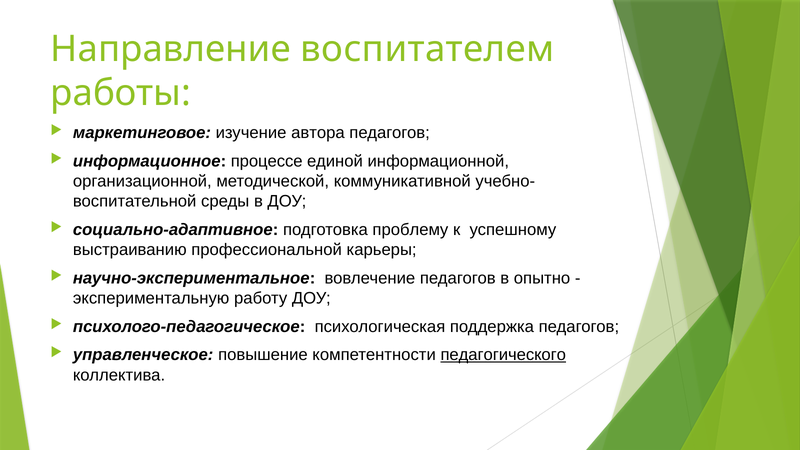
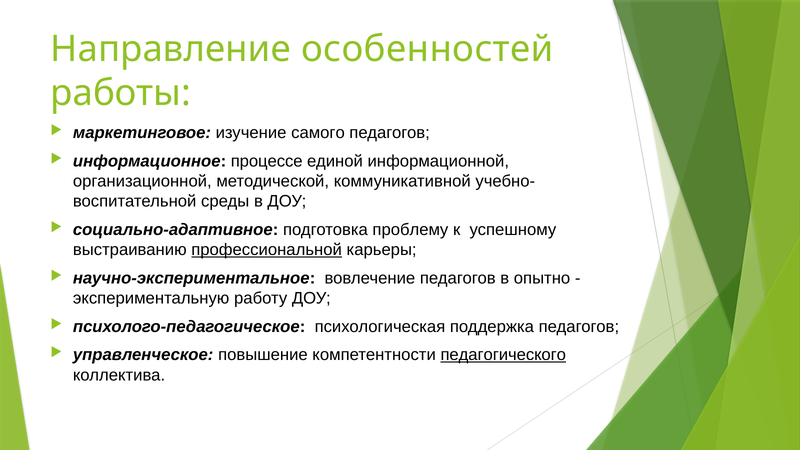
воспитателем: воспитателем -> особенностей (427, 49)
автора: автора -> самого (318, 133)
профессиональной underline: none -> present (267, 250)
